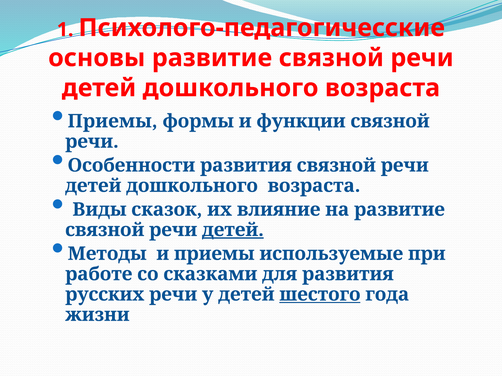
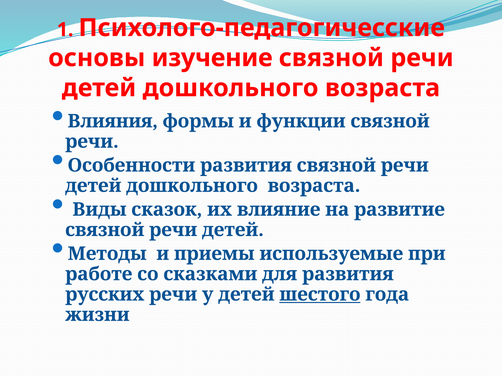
основы развитие: развитие -> изучение (212, 58)
Приемы: Приемы -> Влияния (113, 121)
детей underline: present -> none (233, 230)
